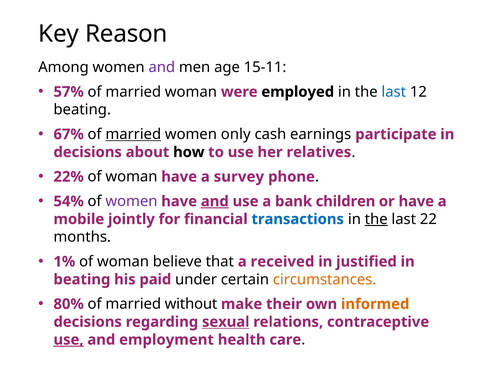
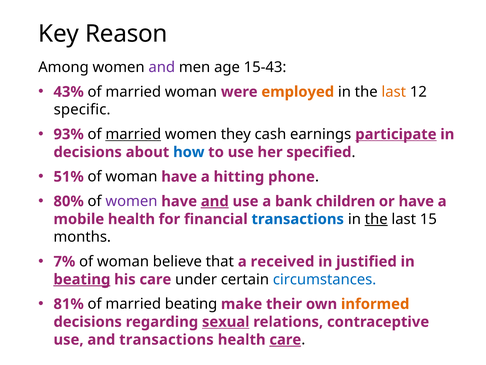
15-11: 15-11 -> 15-43 (265, 67)
57%: 57% -> 43% (69, 92)
employed colour: black -> orange (298, 92)
last colour: blue -> orange (394, 92)
beating: beating -> specific (82, 110)
67%: 67% -> 93% (69, 134)
only: only -> they (236, 134)
participate underline: none -> present (396, 134)
how colour: black -> blue (189, 152)
relatives: relatives -> specified (319, 152)
22%: 22% -> 51% (69, 177)
survey: survey -> hitting (239, 177)
54%: 54% -> 80% (69, 201)
mobile jointly: jointly -> health (131, 219)
22: 22 -> 15 (428, 219)
1%: 1% -> 7% (64, 261)
beating underline: none -> present (82, 279)
his paid: paid -> care (155, 279)
circumstances colour: orange -> blue (325, 279)
80%: 80% -> 81% (69, 304)
married without: without -> beating (191, 304)
use underline: present -> none (69, 339)
and employment: employment -> transactions (166, 339)
care underline: none -> present (285, 339)
